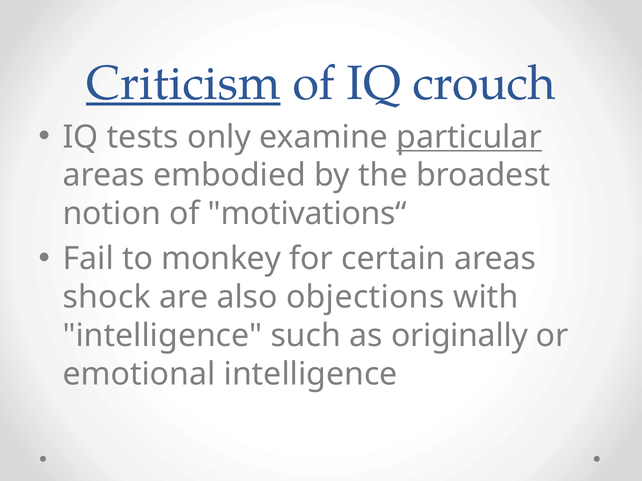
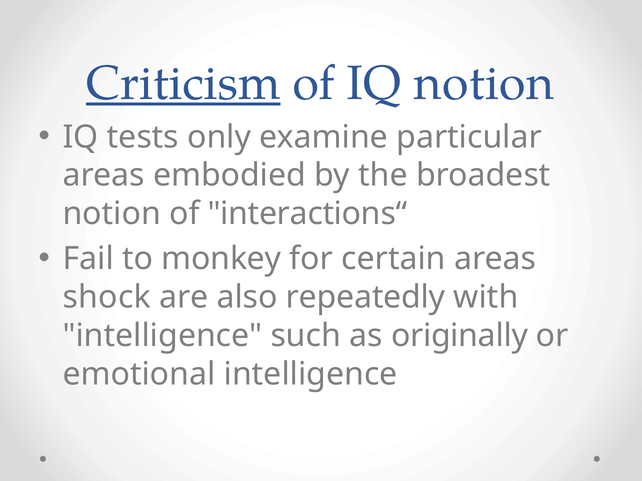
IQ crouch: crouch -> notion (484, 84)
particular underline: present -> none (469, 137)
motivations“: motivations“ -> interactions“ (307, 214)
objections: objections -> repeatedly (366, 298)
